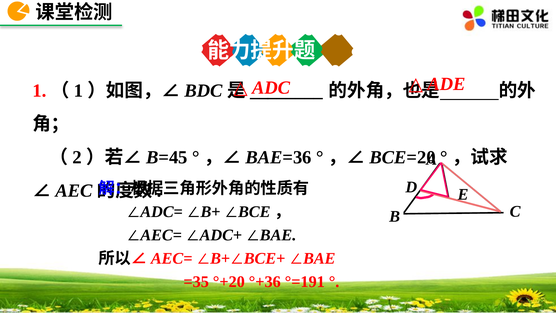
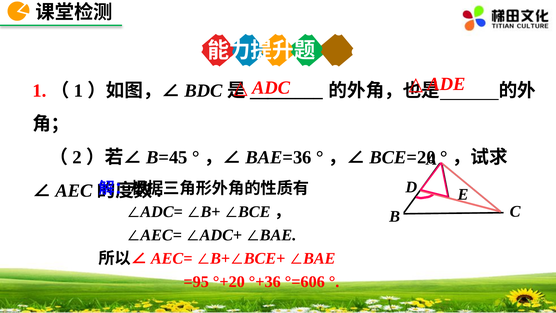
=35: =35 -> =95 (196, 282)
°=191: °=191 -> °=606 (305, 282)
